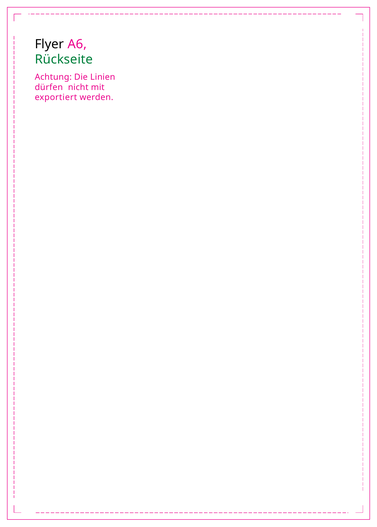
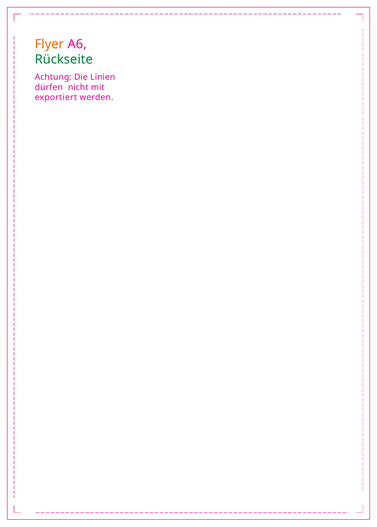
Flyer colour: black -> orange (49, 44)
